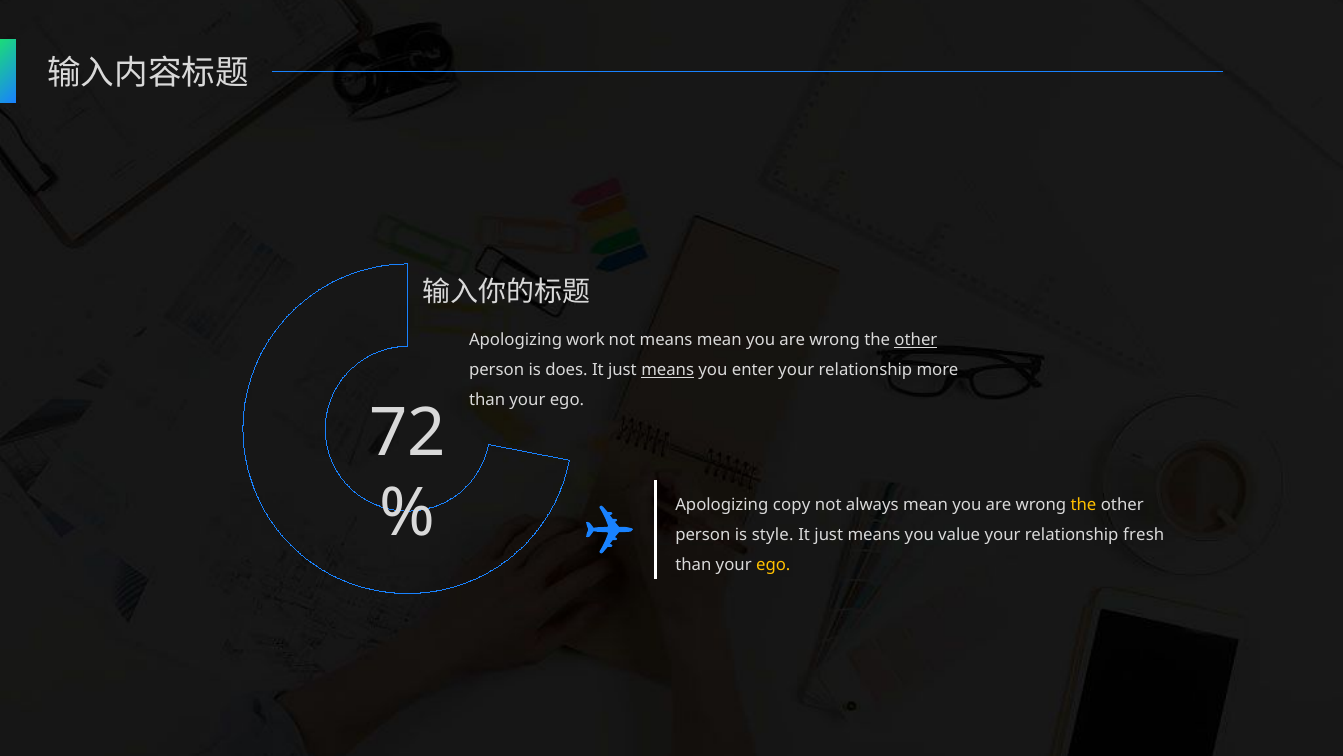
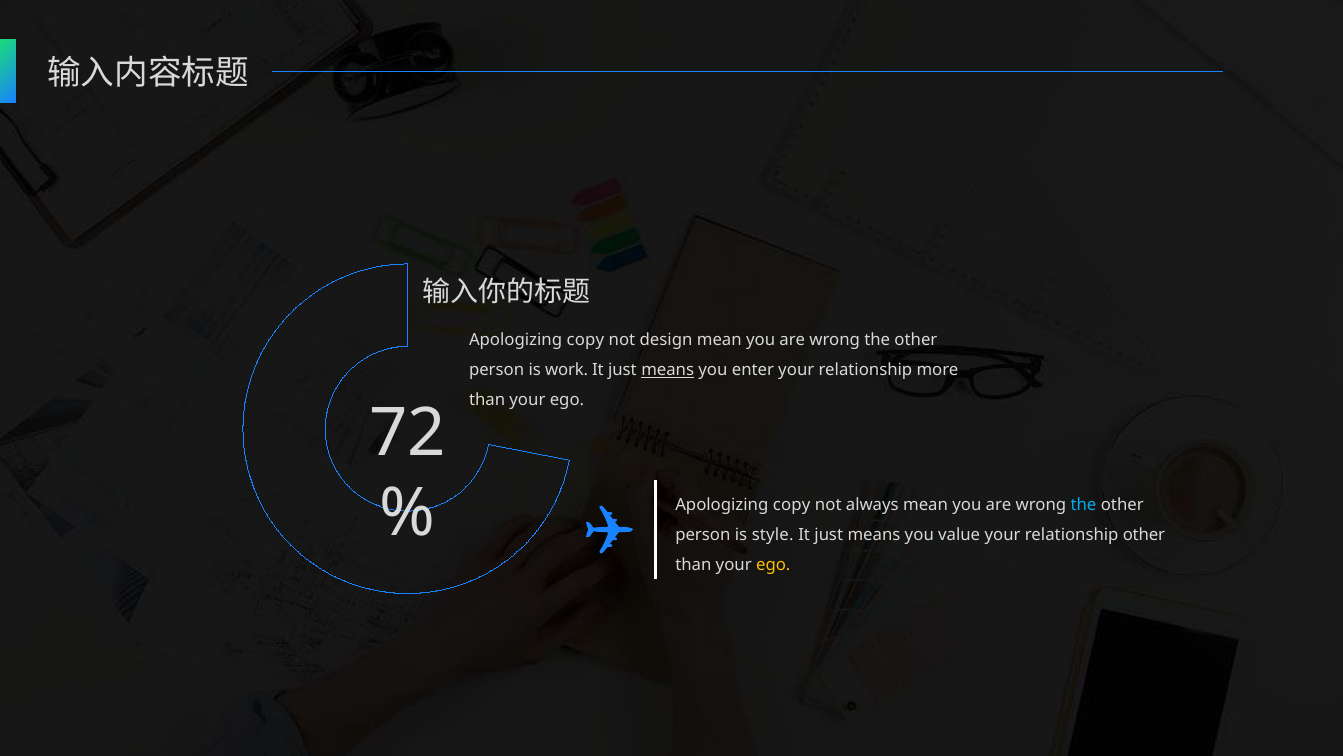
work: work -> copy (585, 340)
not means: means -> design (666, 340)
other underline: present -> none (916, 340)
does: does -> work (567, 370)
the colour: yellow -> light blue (1084, 505)
relationship fresh: fresh -> other (1144, 535)
